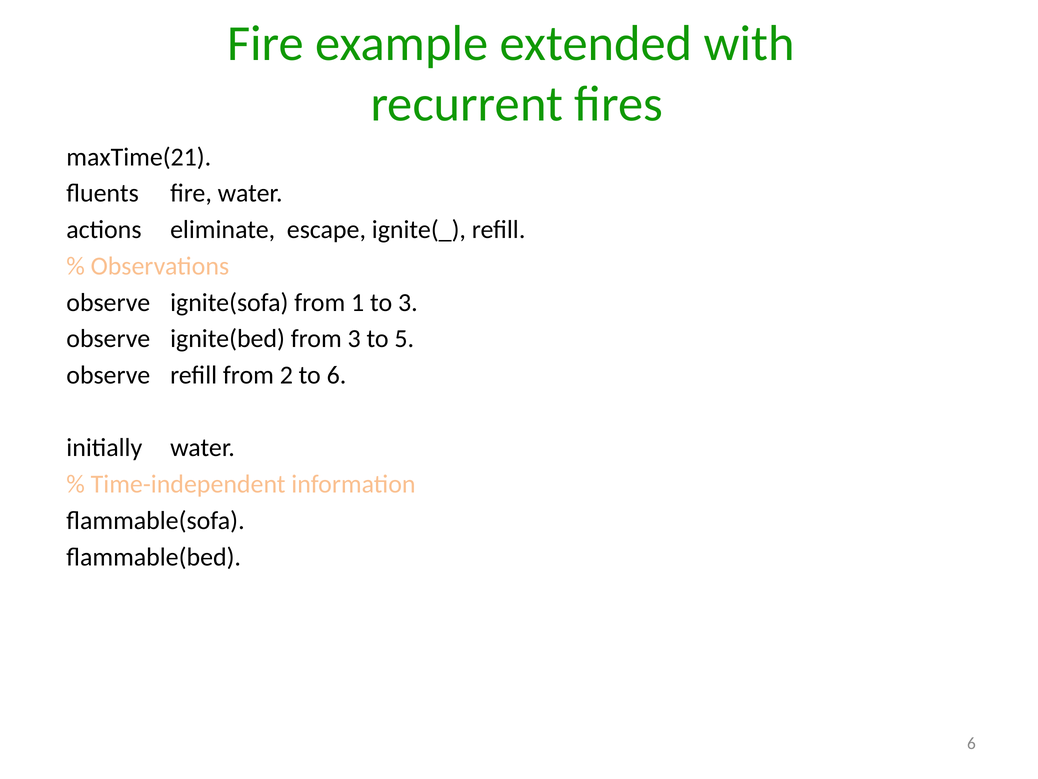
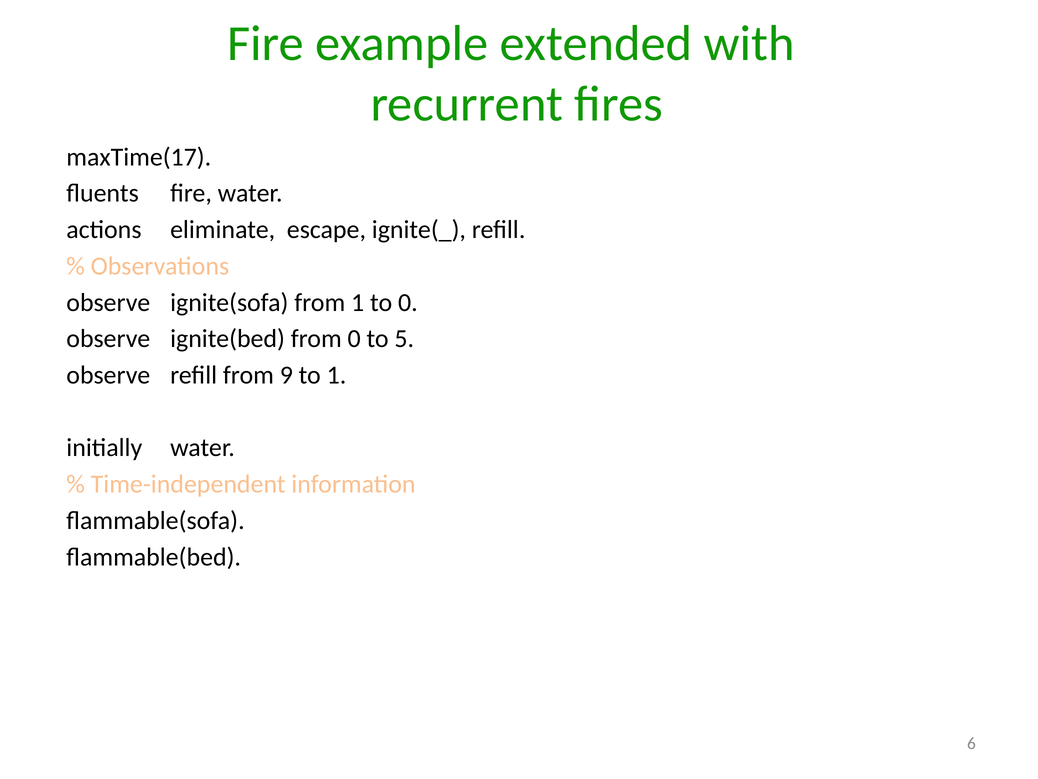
maxTime(21: maxTime(21 -> maxTime(17 (139, 157)
to 3: 3 -> 0 (408, 302)
from 3: 3 -> 0 (354, 339)
2: 2 -> 9 (286, 375)
to 6: 6 -> 1 (337, 375)
